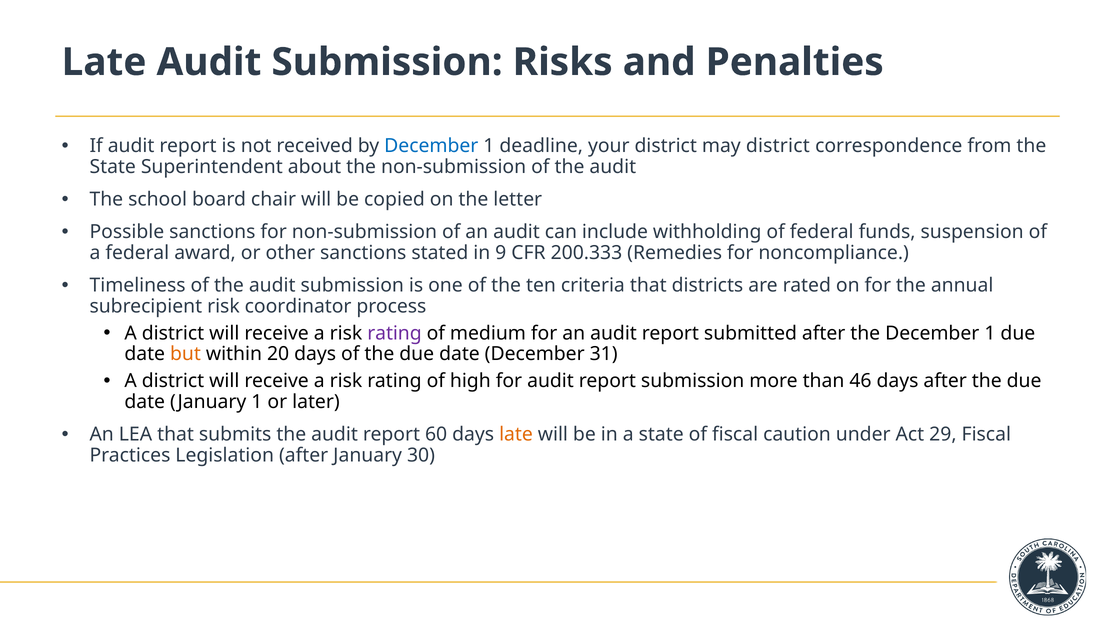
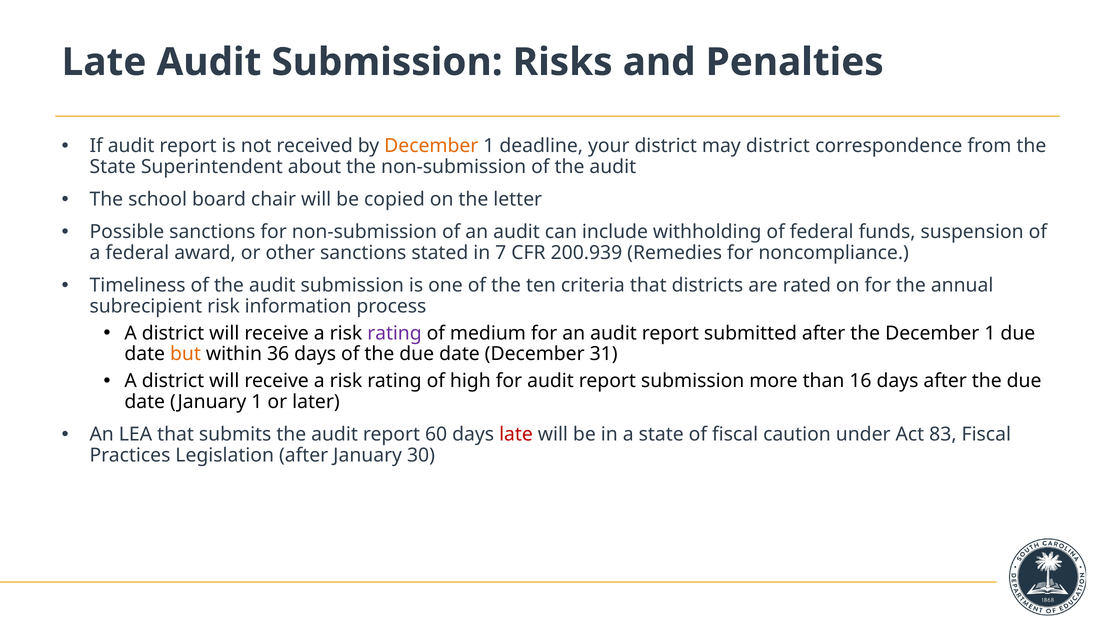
December colour: blue -> orange (431, 146)
9: 9 -> 7 (501, 253)
200.333: 200.333 -> 200.939 (586, 253)
coordinator: coordinator -> information (298, 306)
20: 20 -> 36 (278, 354)
46: 46 -> 16 (860, 381)
late colour: orange -> red (516, 434)
29: 29 -> 83 (943, 434)
